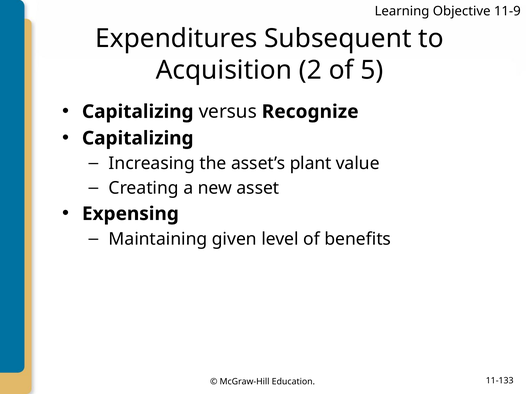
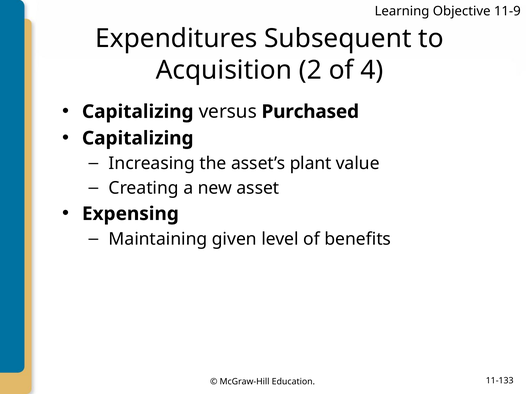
5: 5 -> 4 (372, 70)
Recognize: Recognize -> Purchased (310, 112)
